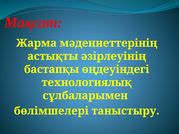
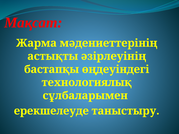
бөлiмшелерi: бөлiмшелерi -> ерекшелеуде (51, 111)
